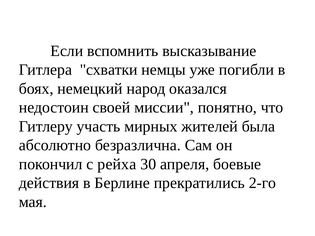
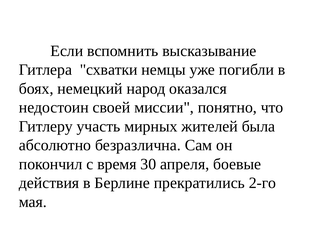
рейха: рейха -> время (117, 164)
